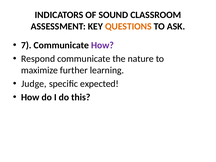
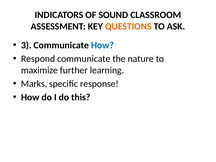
7: 7 -> 3 (26, 45)
How colour: purple -> blue (102, 45)
Judge: Judge -> Marks (34, 84)
expected: expected -> response (99, 84)
